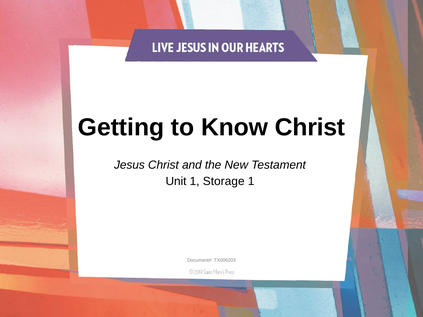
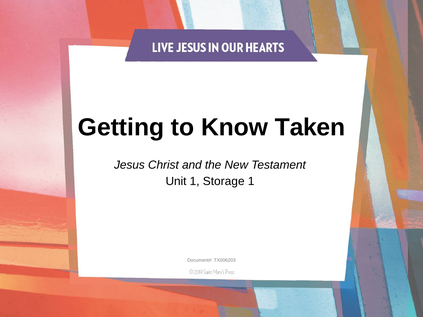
Know Christ: Christ -> Taken (310, 127)
